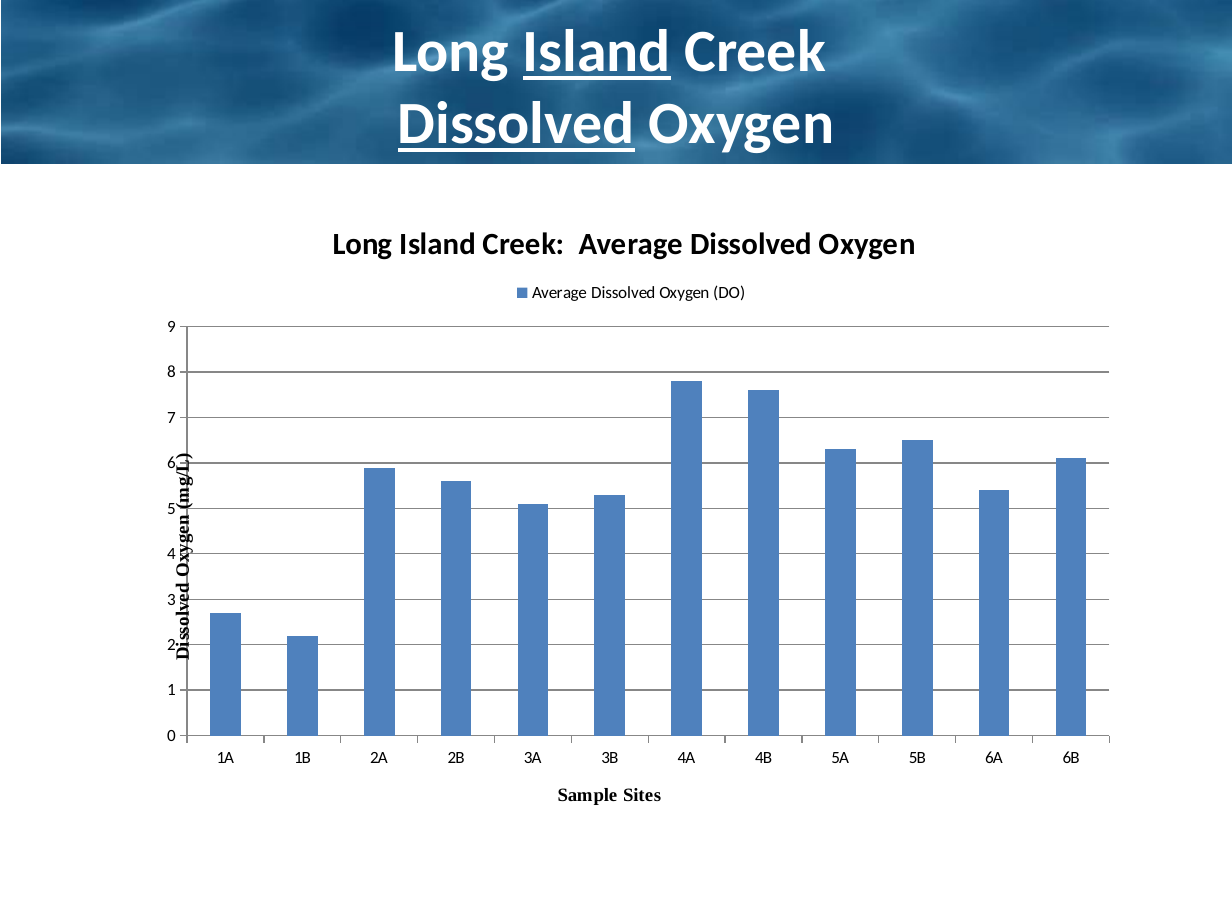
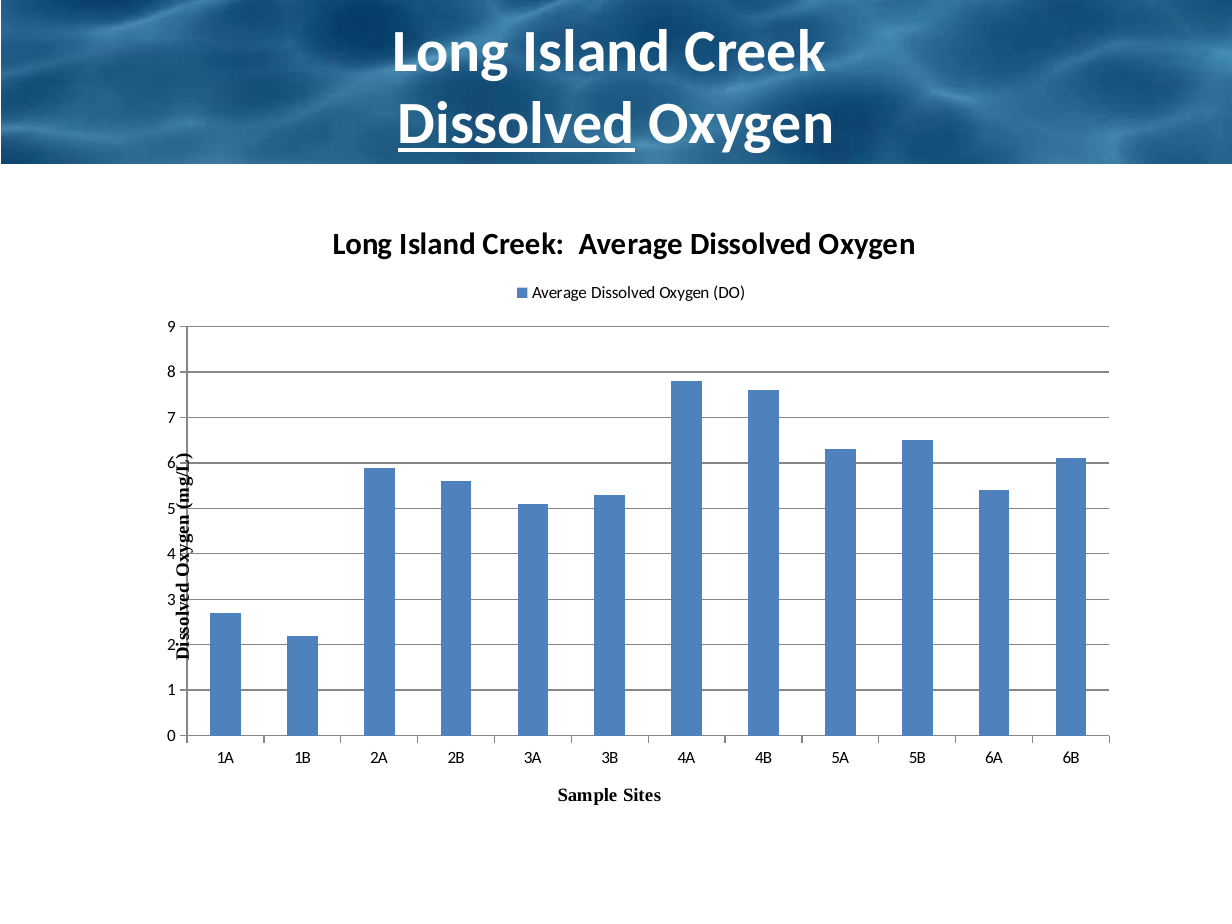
Island underline: present -> none (597, 52)
